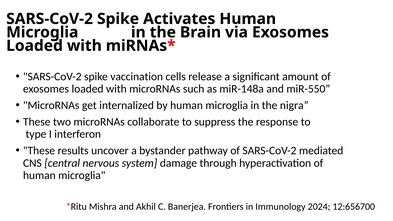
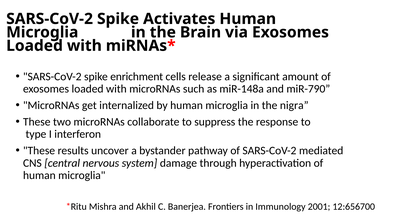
vaccination: vaccination -> enrichment (137, 77)
miR-550: miR-550 -> miR-790 (308, 89)
2024: 2024 -> 2001 (319, 207)
